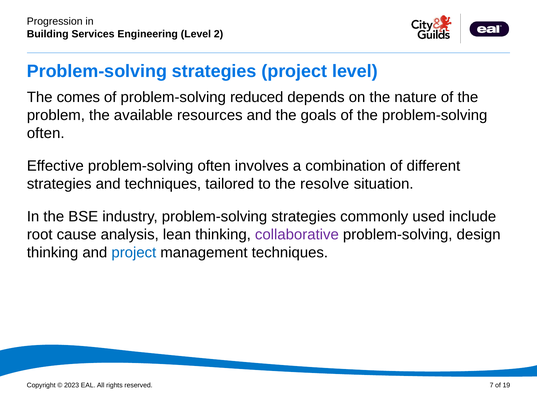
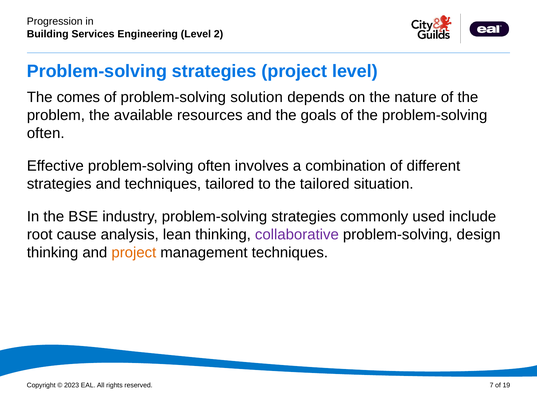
reduced: reduced -> solution (257, 97)
the resolve: resolve -> tailored (325, 184)
project colour: blue -> orange (134, 252)
